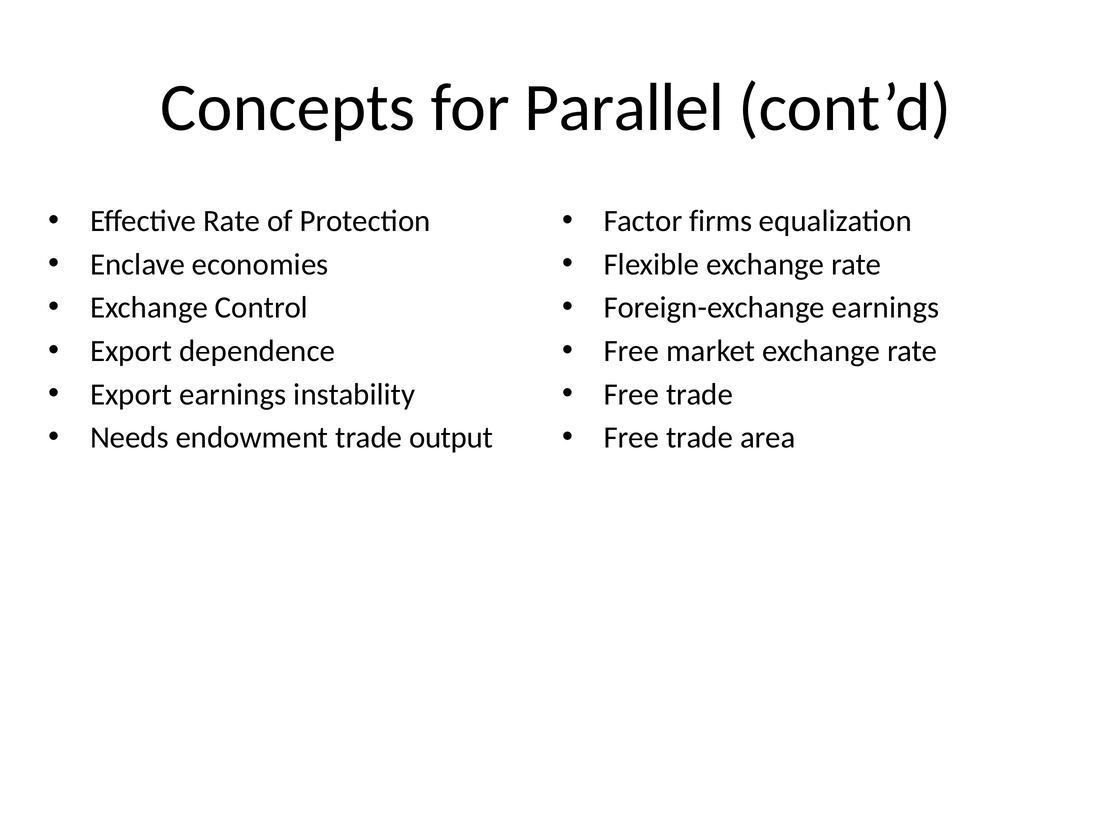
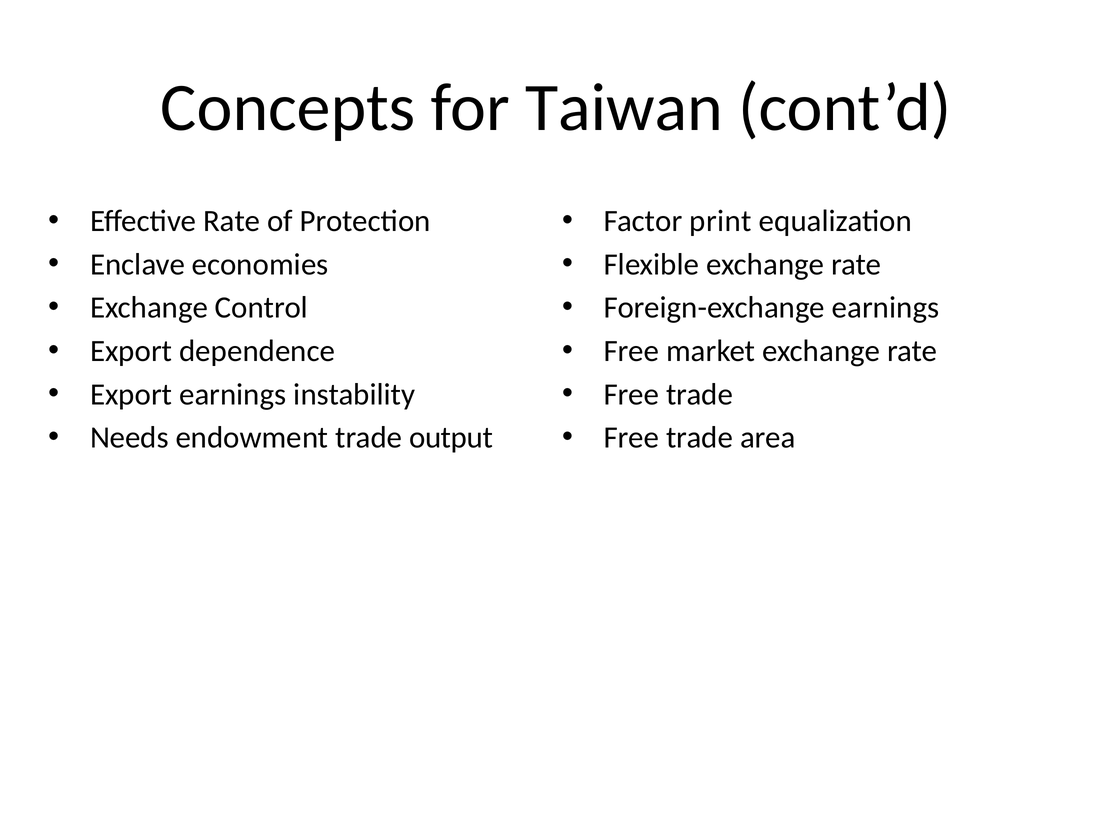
Parallel: Parallel -> Taiwan (624, 108)
firms: firms -> print (720, 221)
